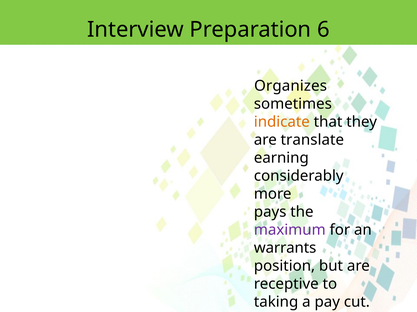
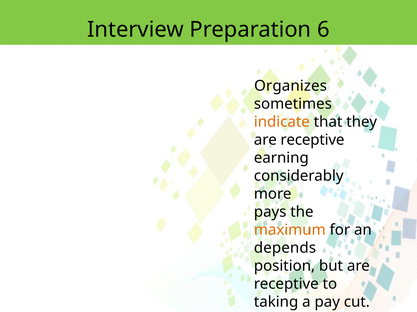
translate: translate -> receptive (312, 140)
maximum colour: purple -> orange (290, 230)
warrants: warrants -> depends (285, 248)
